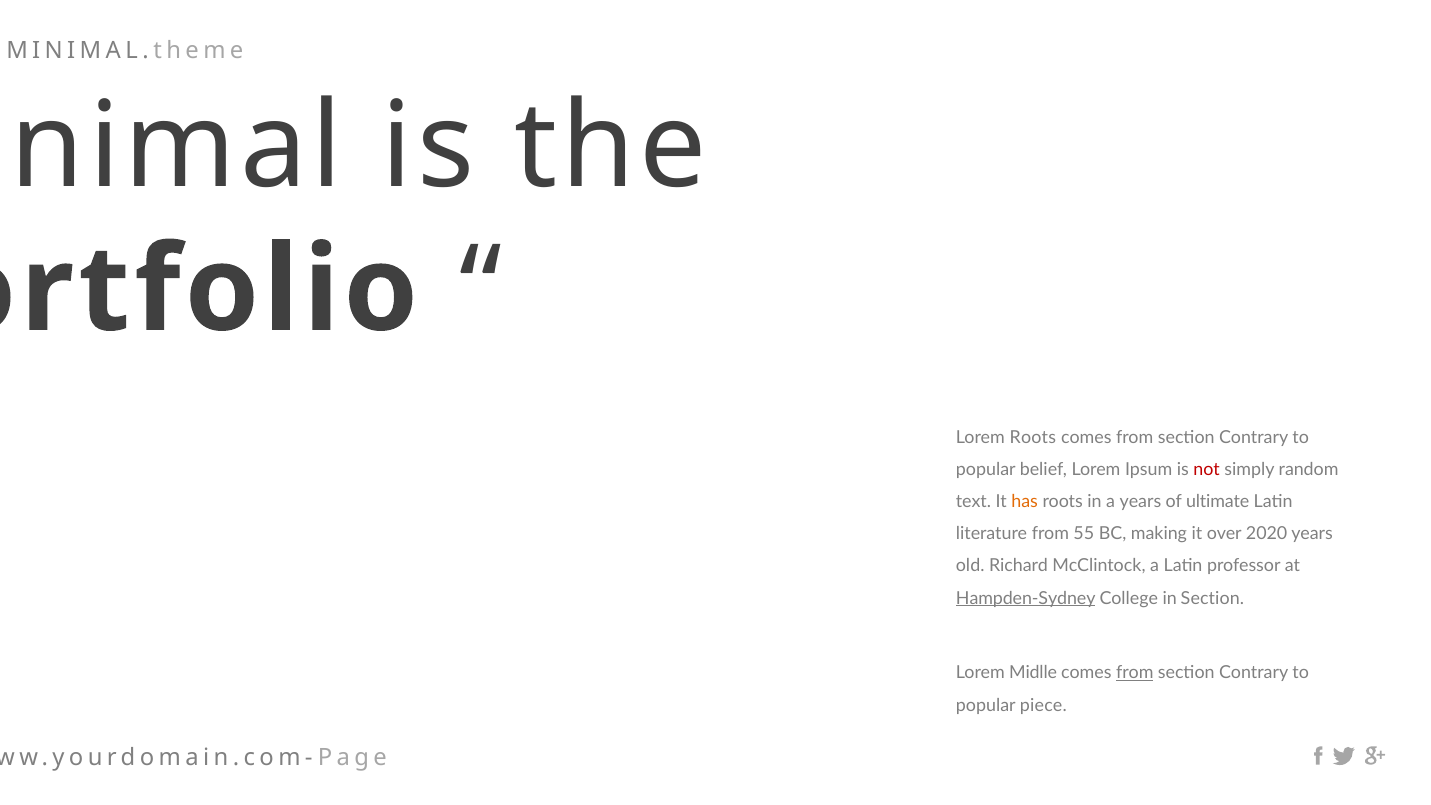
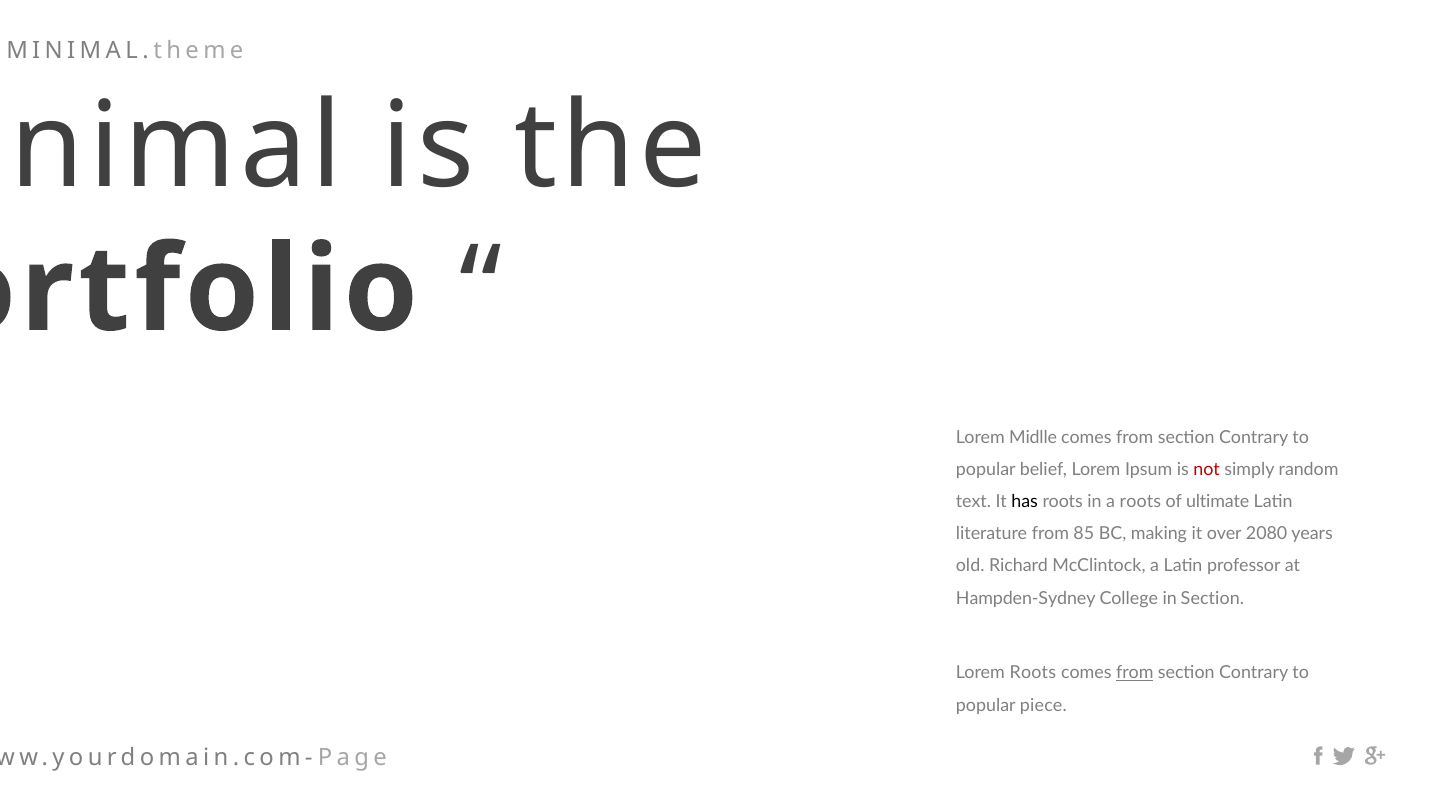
Lorem Roots: Roots -> Midlle (1033, 437)
has colour: orange -> black (1025, 502)
a years: years -> roots (1140, 502)
55: 55 -> 85 (1084, 534)
2020: 2020 -> 2080 (1267, 534)
Hampden-Sydney underline: present -> none (1026, 598)
Lorem Midlle: Midlle -> Roots (1033, 673)
